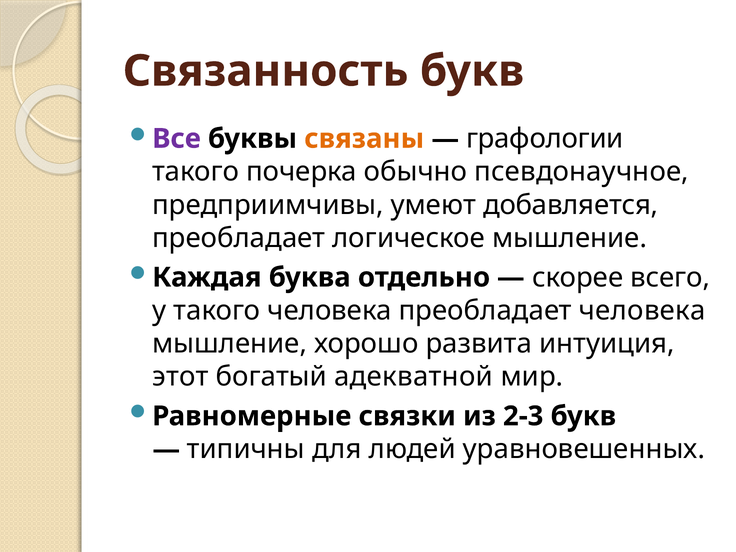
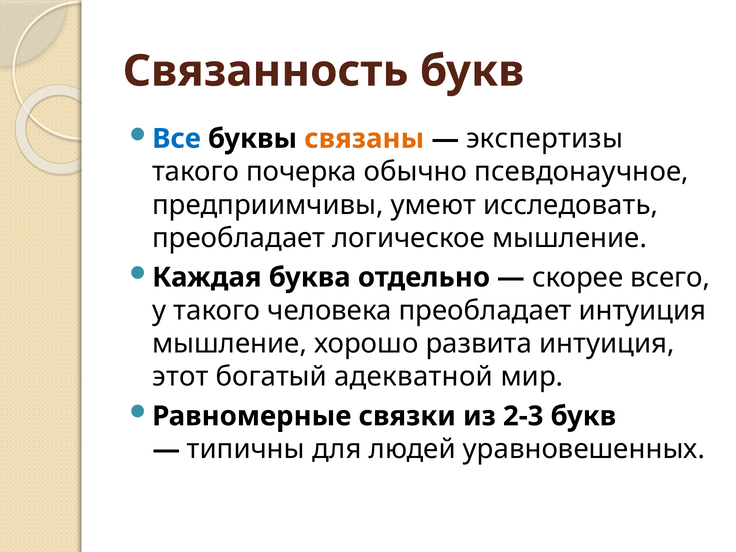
Все colour: purple -> blue (177, 139)
графологии: графологии -> экспертизы (545, 139)
добавляется: добавляется -> исследовать (570, 205)
преобладает человека: человека -> интуиция (642, 311)
